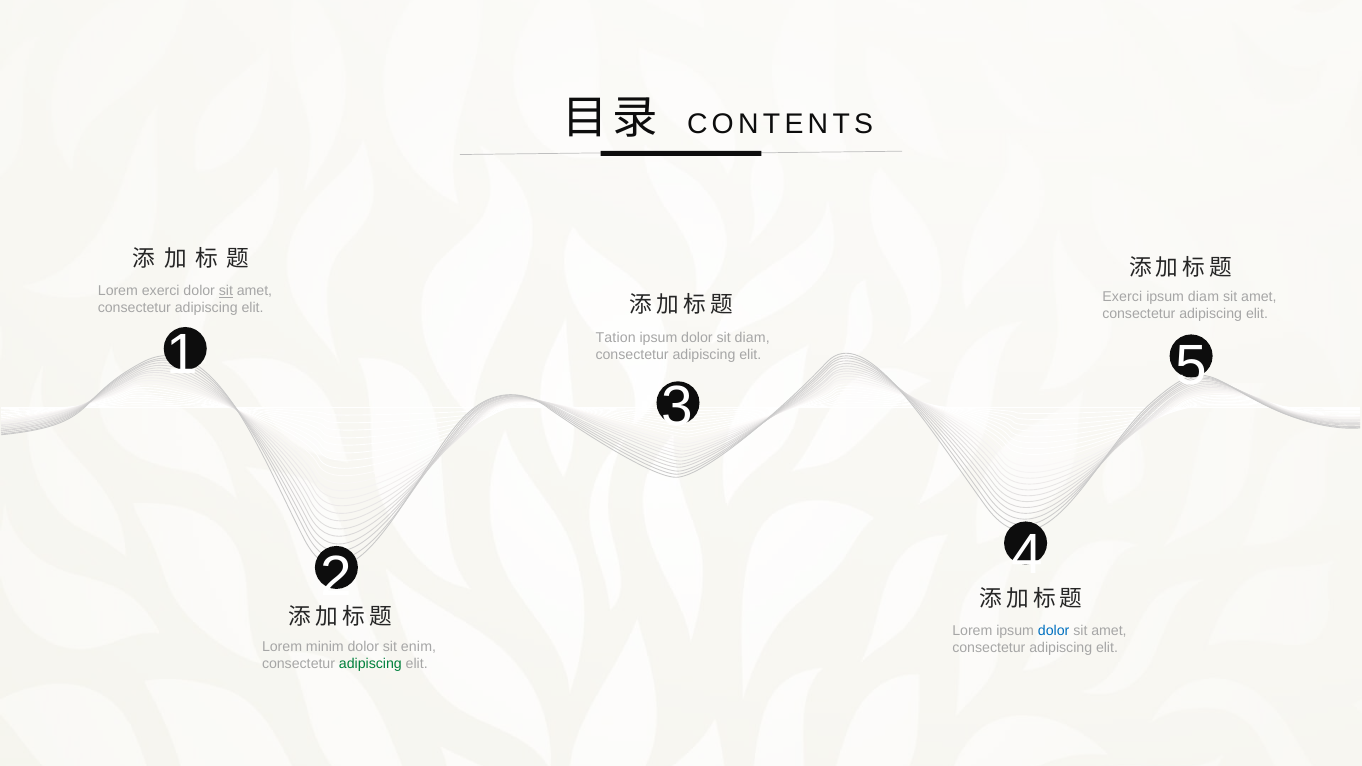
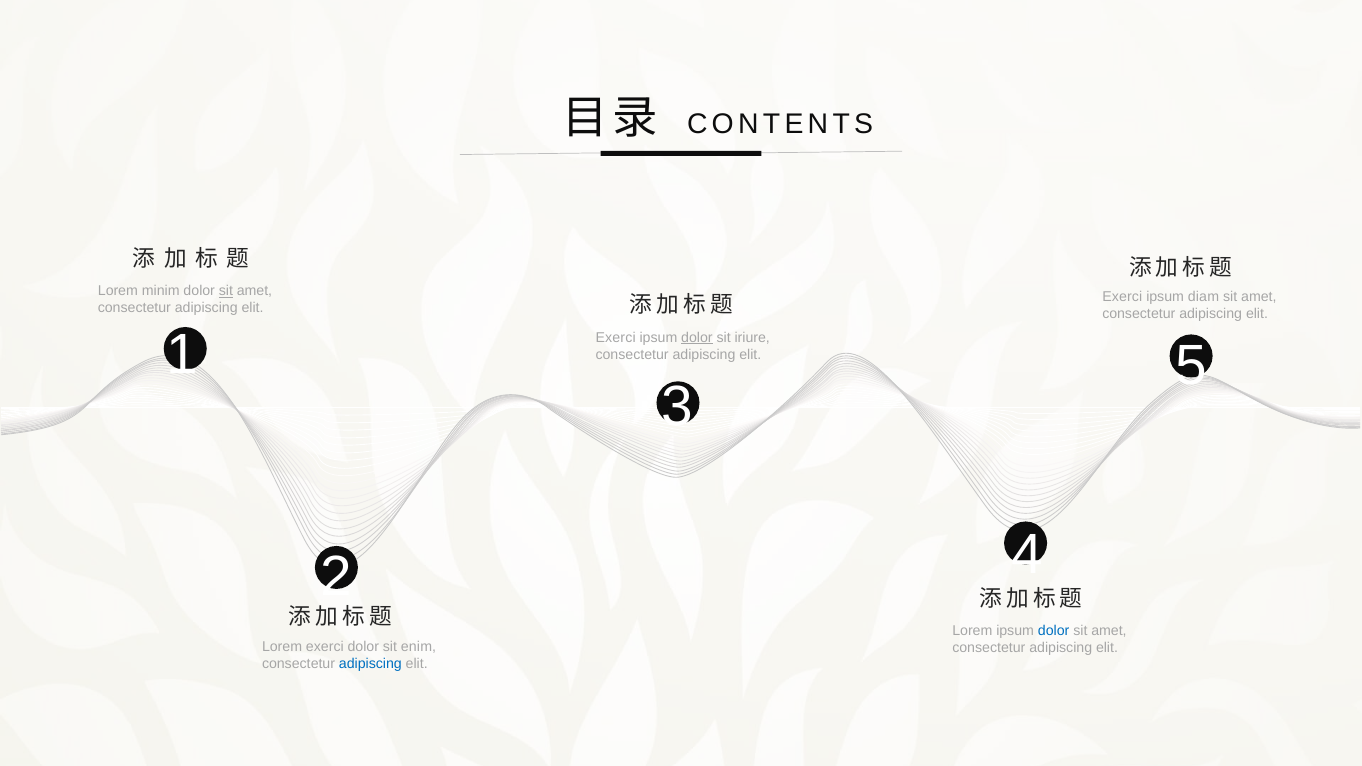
Lorem exerci: exerci -> minim (161, 291)
Tation: Tation -> Exerci (616, 337)
dolor underline: none -> present (697, 337)
sit diam: diam -> iriure (752, 337)
Lorem minim: minim -> exerci (325, 647)
adipiscing colour: green -> blue (370, 664)
